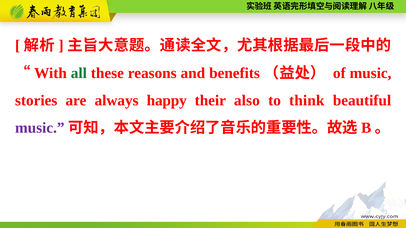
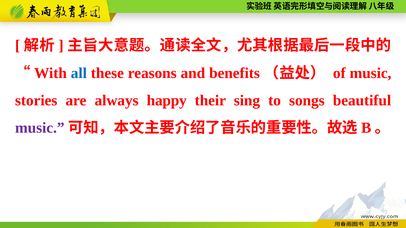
all colour: green -> blue (79, 73)
also: also -> sing (247, 101)
think: think -> songs (307, 101)
